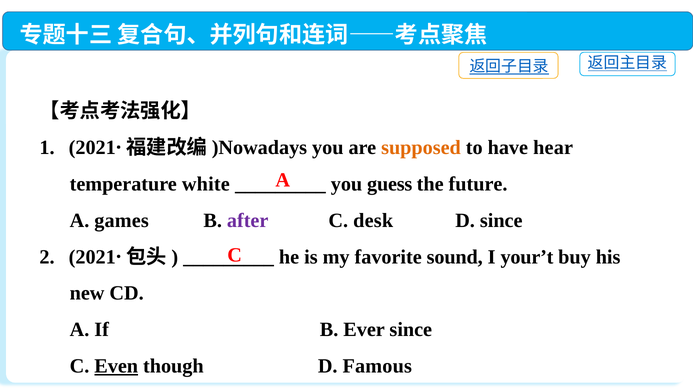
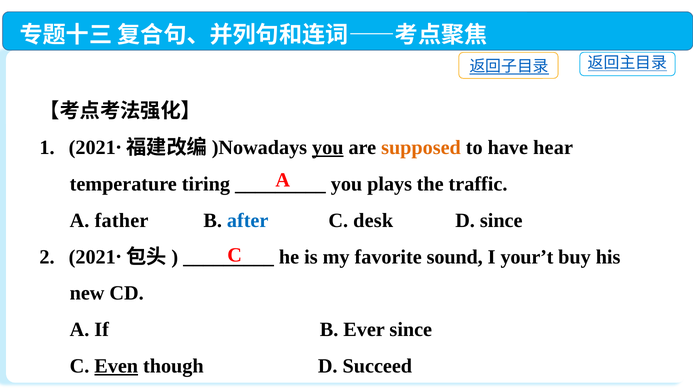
you underline: none -> present (328, 148)
white: white -> tiring (206, 184)
guess: guess -> plays (390, 184)
future: future -> traffic (478, 184)
games: games -> father (122, 220)
after colour: purple -> blue (248, 220)
Famous: Famous -> Succeed (377, 366)
